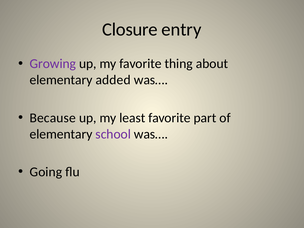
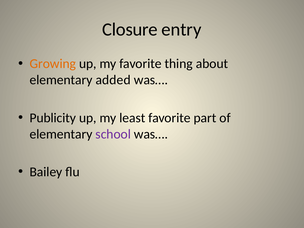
Growing colour: purple -> orange (53, 64)
Because: Because -> Publicity (53, 118)
Going: Going -> Bailey (46, 172)
